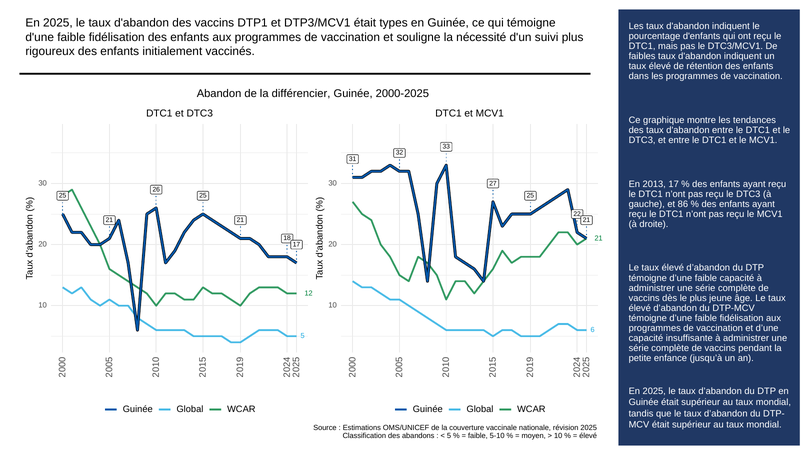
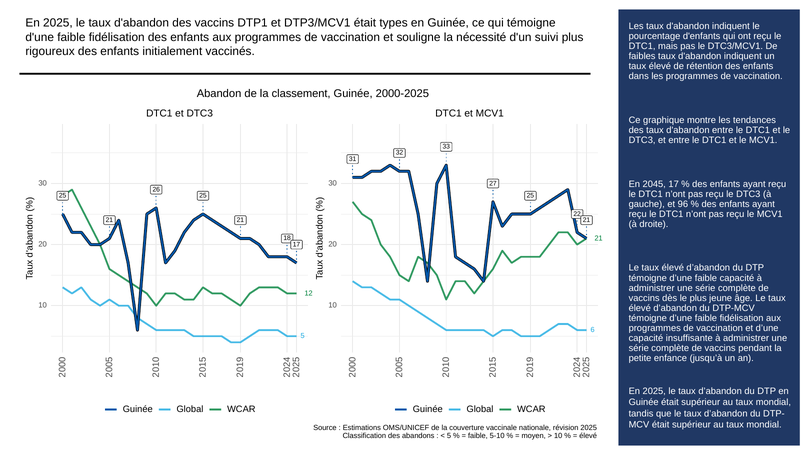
différencier: différencier -> classement (301, 94)
2013: 2013 -> 2045 (654, 184)
86: 86 -> 96 (683, 204)
